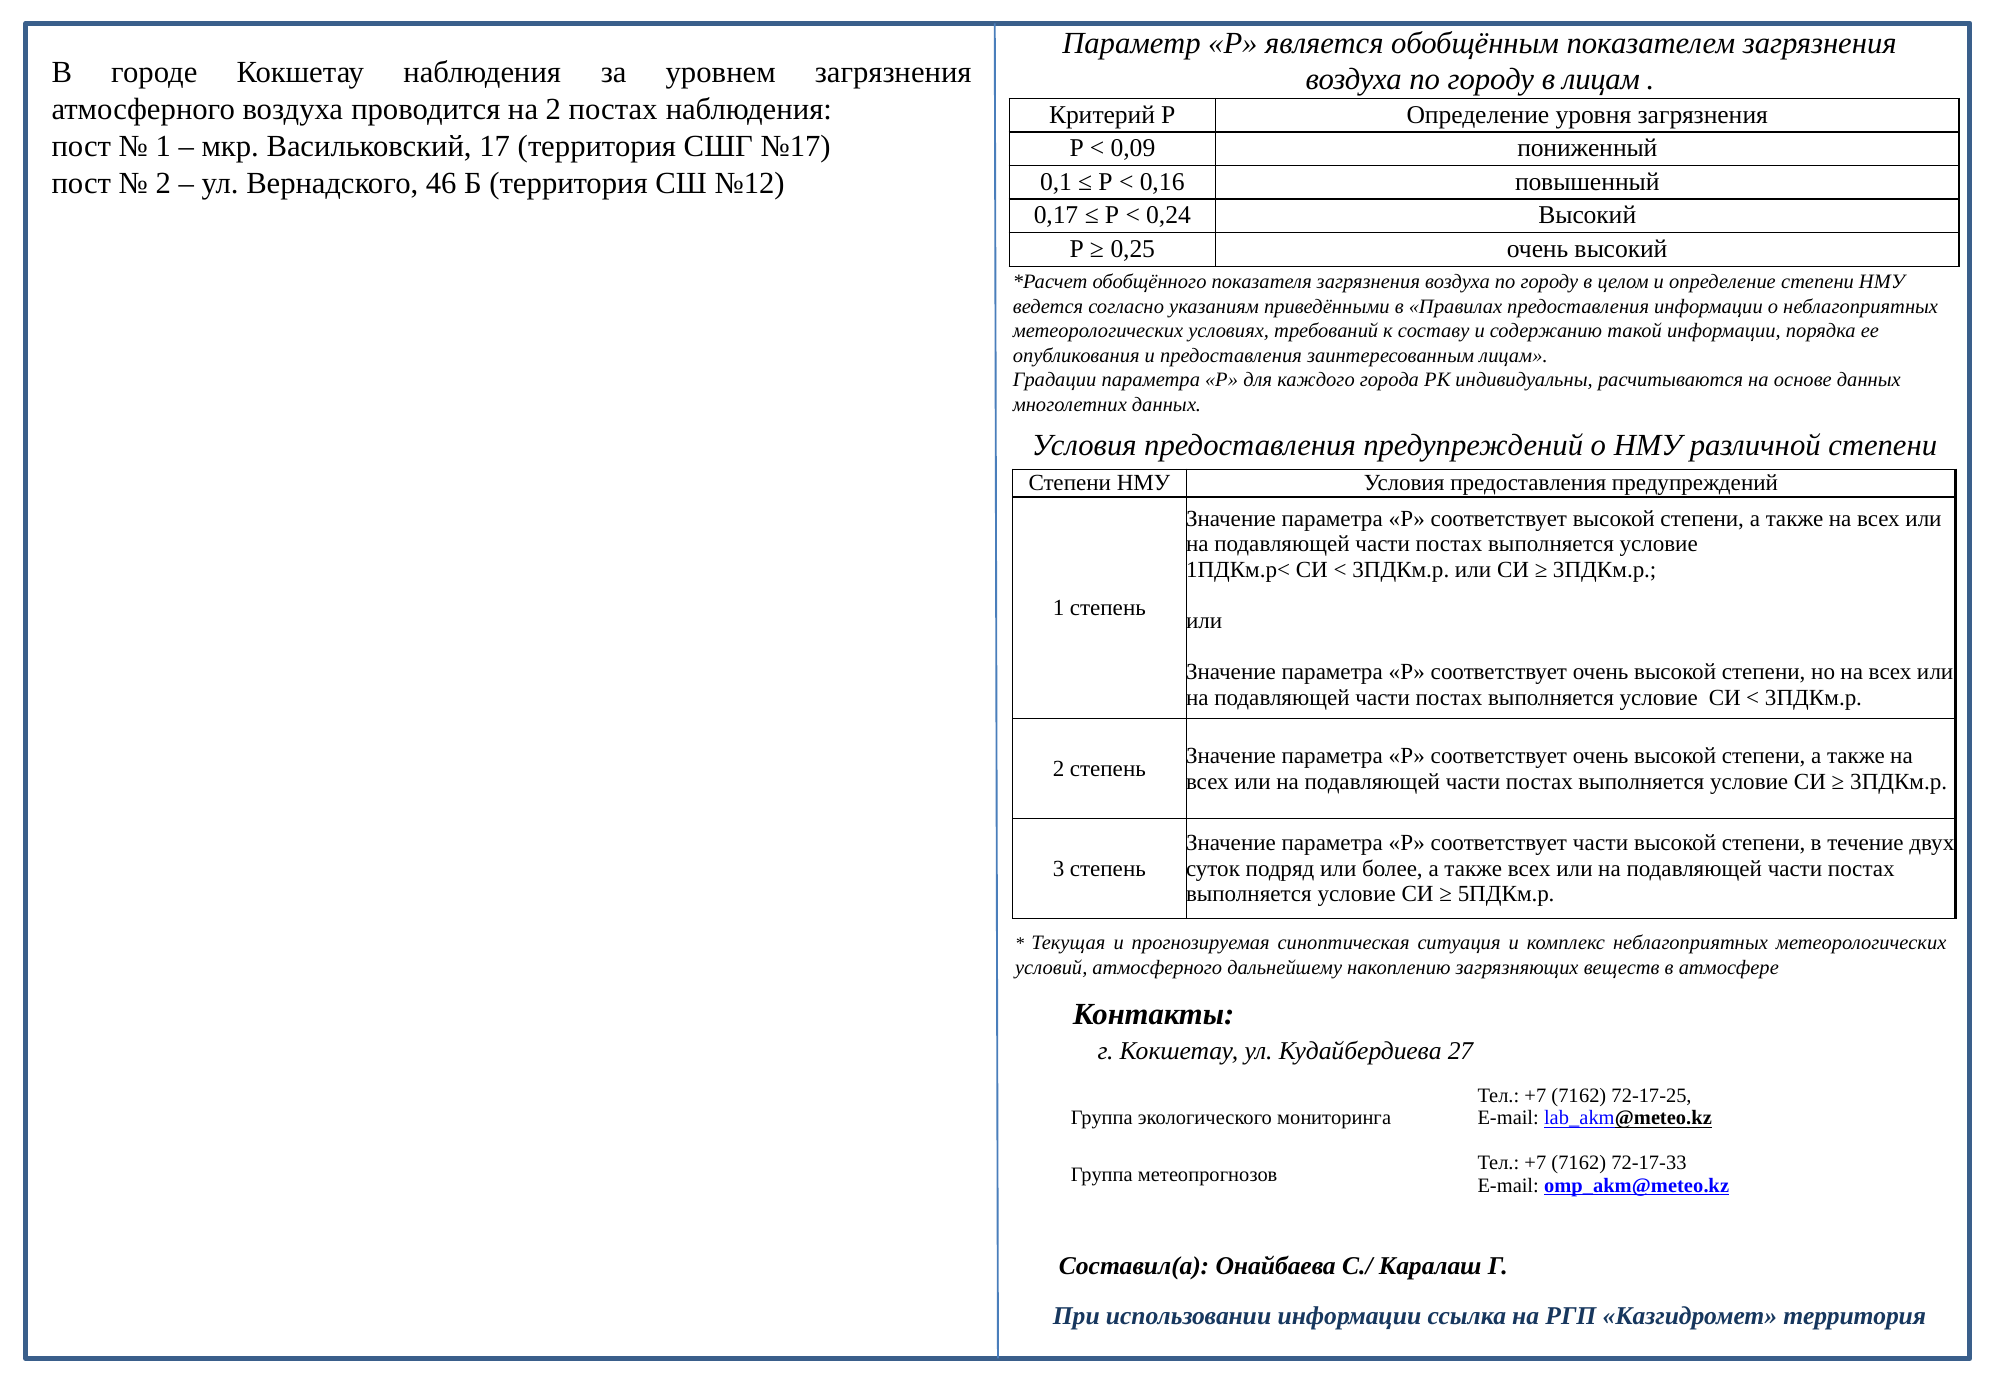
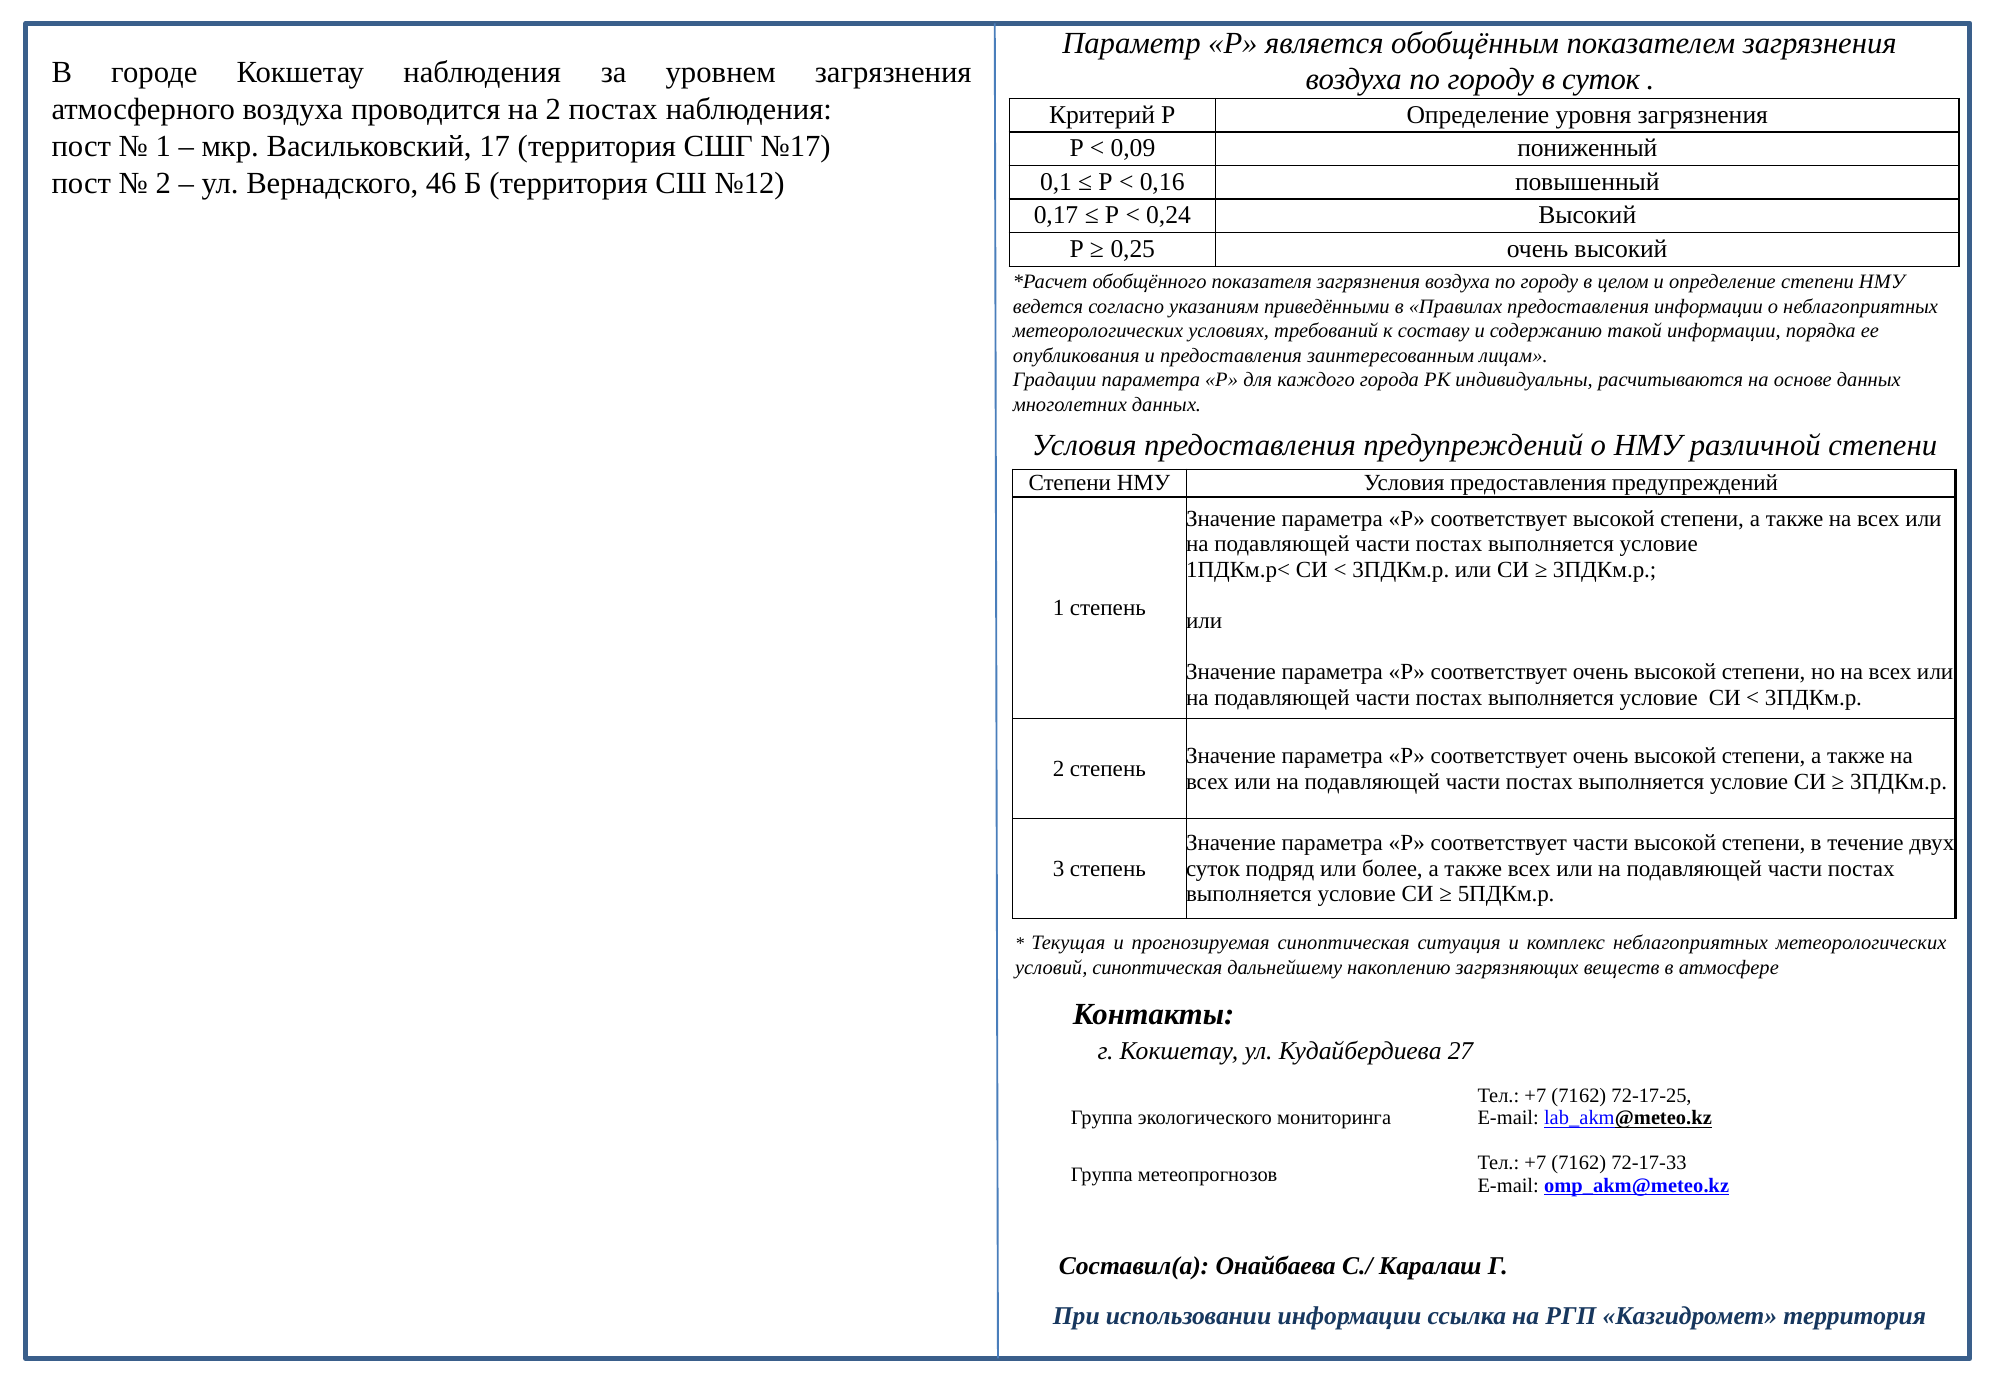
в лицам: лицам -> суток (1601, 80)
условий атмосферного: атмосферного -> синоптическая (1157, 967)
